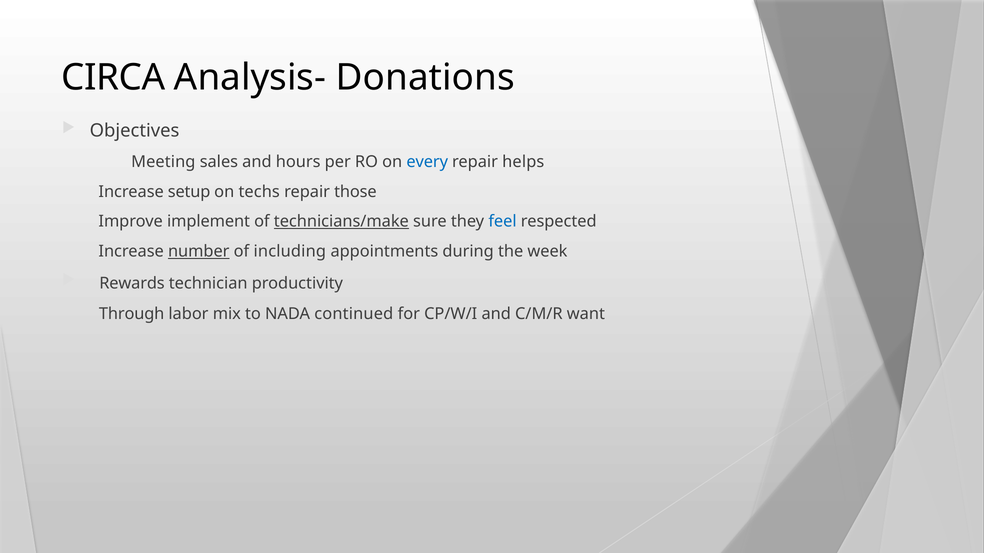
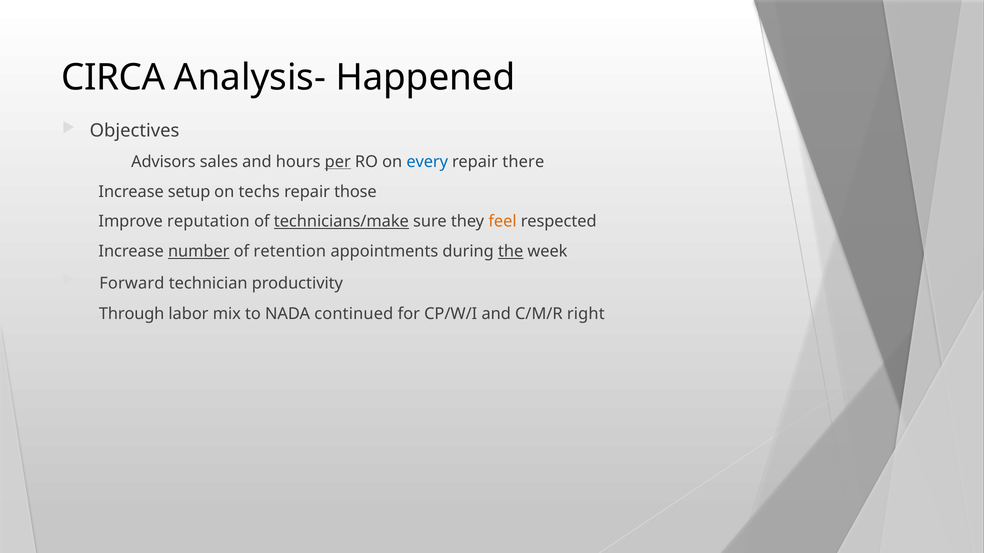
Donations: Donations -> Happened (425, 78)
Meeting: Meeting -> Advisors (163, 162)
per underline: none -> present (338, 162)
helps: helps -> there (523, 162)
implement: implement -> reputation (208, 222)
feel colour: blue -> orange (502, 222)
including: including -> retention (290, 252)
the underline: none -> present (511, 252)
Rewards: Rewards -> Forward (132, 284)
want: want -> right (586, 314)
